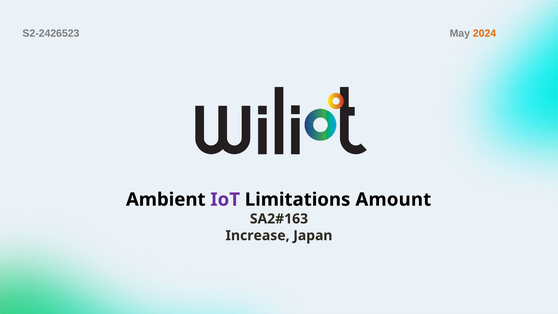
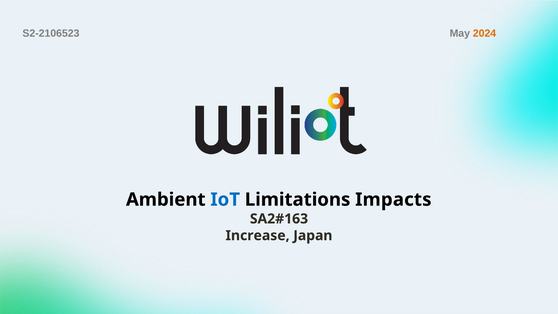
S2-2426523: S2-2426523 -> S2-2106523 (51, 33)
IoT colour: purple -> blue (225, 200)
Amount: Amount -> Impacts (393, 200)
